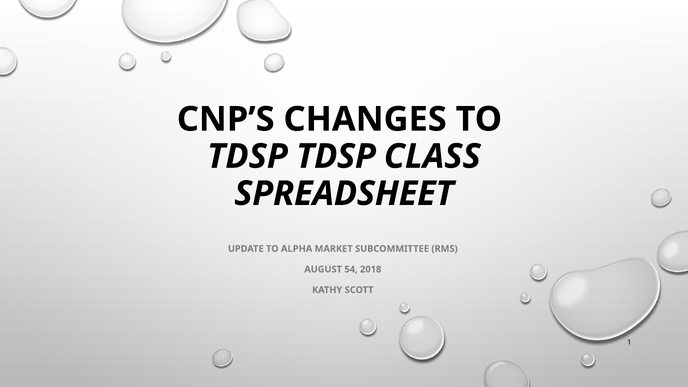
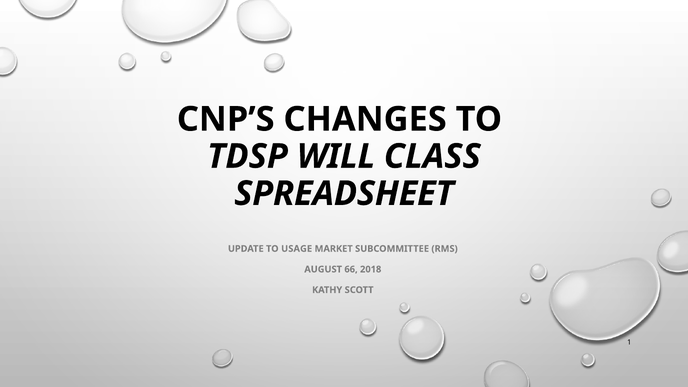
TDSP TDSP: TDSP -> WILL (336, 156)
ALPHA: ALPHA -> USAGE (297, 249)
54: 54 -> 66 (351, 269)
